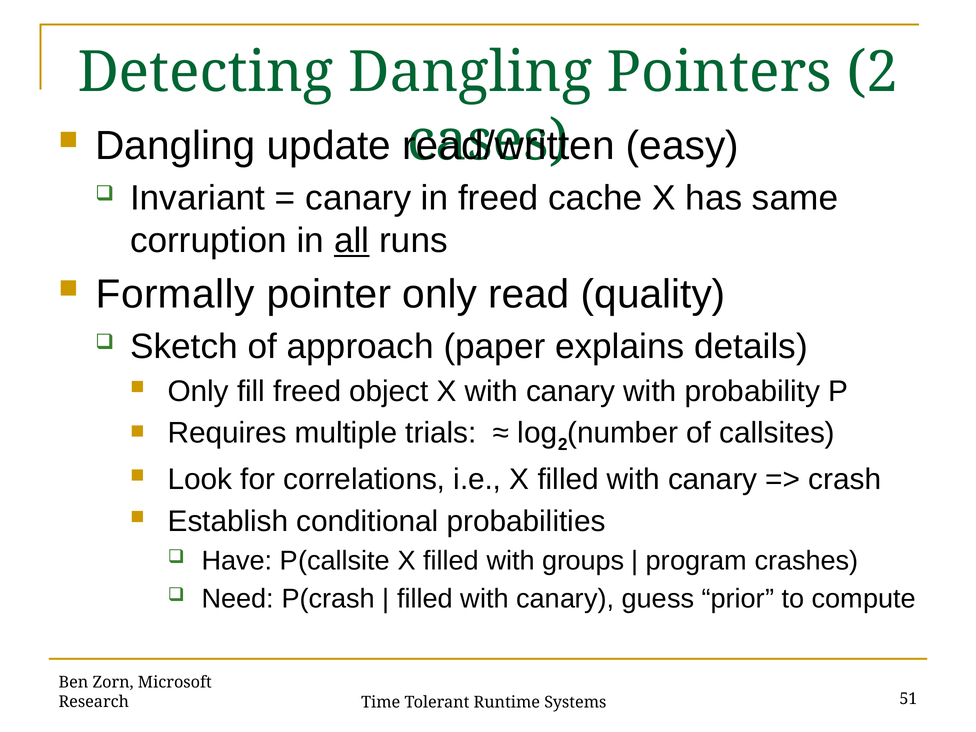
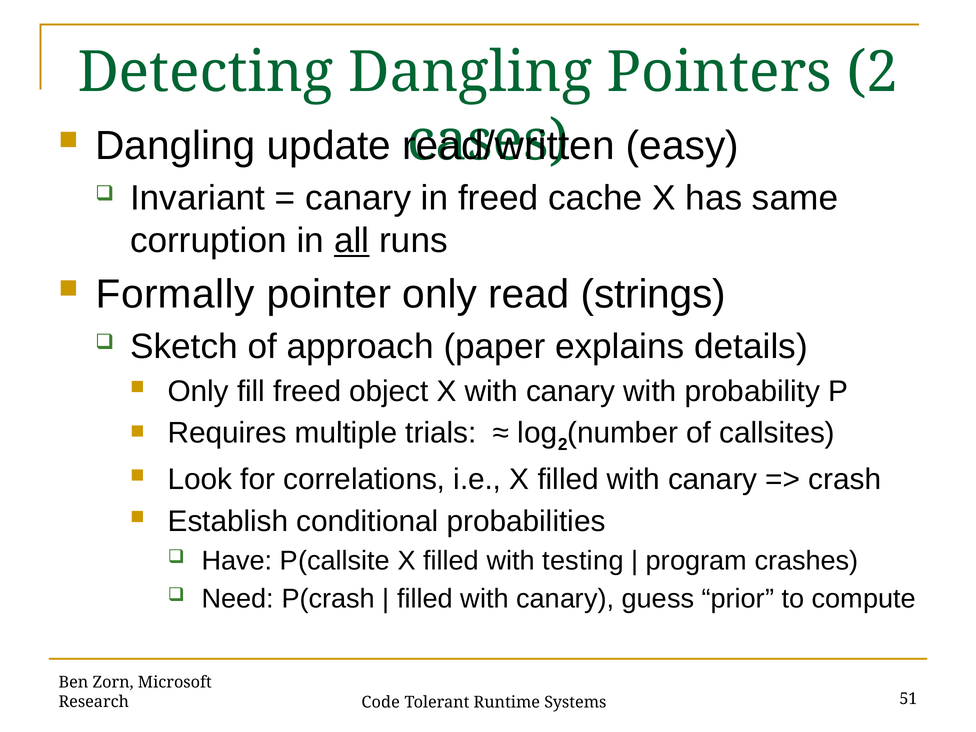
quality: quality -> strings (653, 294)
groups: groups -> testing (583, 561)
Time: Time -> Code (381, 702)
